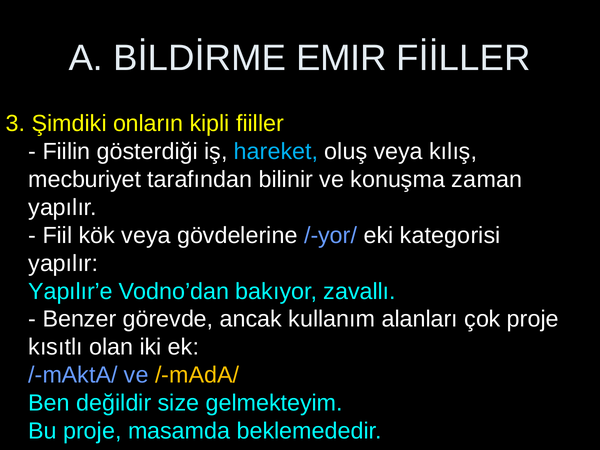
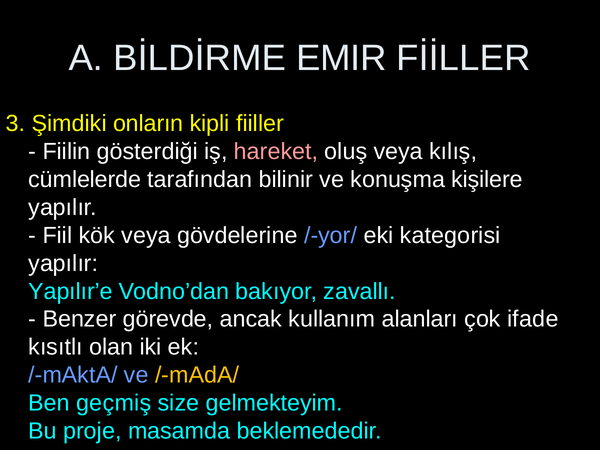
hareket colour: light blue -> pink (276, 152)
mecburiyet: mecburiyet -> cümlelerde (85, 180)
zaman: zaman -> kişilere (487, 180)
çok proje: proje -> ifade (533, 319)
değildir: değildir -> geçmiş (114, 403)
